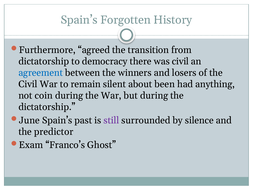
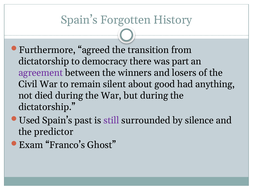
was civil: civil -> part (180, 61)
agreement colour: blue -> purple (41, 73)
been: been -> good (165, 84)
coin: coin -> died (44, 95)
June: June -> Used (29, 120)
